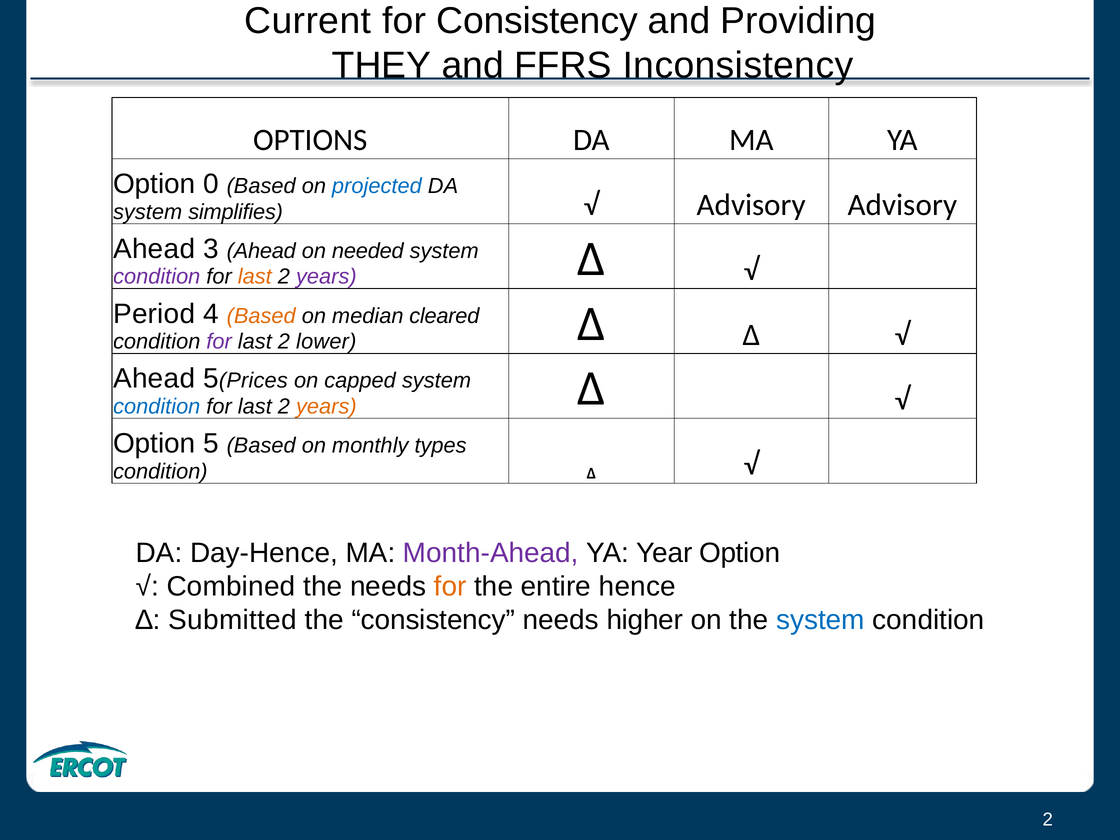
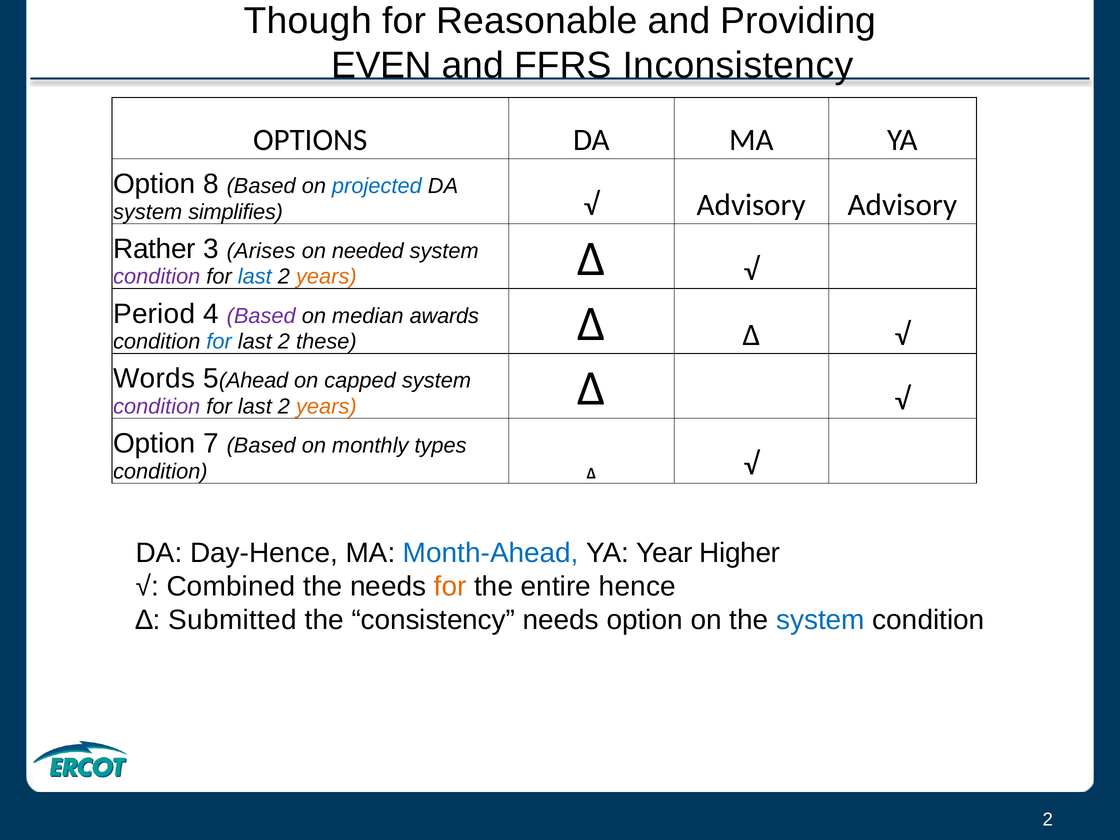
Current: Current -> Though (308, 21)
for Consistency: Consistency -> Reasonable (537, 21)
THEY: THEY -> EVEN (382, 66)
0: 0 -> 8 (211, 184)
Ahead: Ahead -> Rather (154, 249)
3 Ahead: Ahead -> Arises (261, 251)
last colour: orange -> blue (255, 277)
years colour: purple -> orange (326, 277)
Based colour: orange -> purple (261, 316)
cleared: cleared -> awards (444, 316)
for colour: purple -> blue (219, 342)
lower: lower -> these (326, 342)
Ahead: Ahead -> Words (154, 379)
Prices: Prices -> Ahead (254, 381)
condition colour: blue -> purple (157, 406)
Option 5: 5 -> 7 (211, 444)
Month-Ahead colour: purple -> blue (491, 553)
Year Option: Option -> Higher (740, 553)
needs higher: higher -> option (645, 620)
